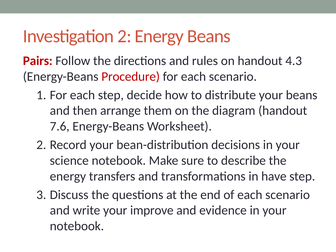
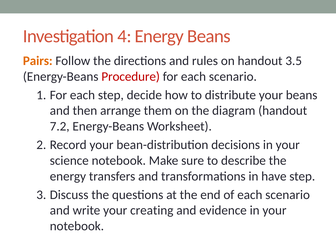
Investigation 2: 2 -> 4 (124, 36)
Pairs colour: red -> orange (38, 61)
4.3: 4.3 -> 3.5 (294, 61)
7.6: 7.6 -> 7.2 (60, 126)
improve: improve -> creating (152, 210)
